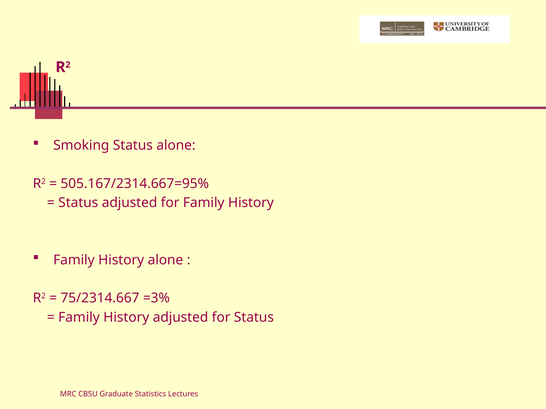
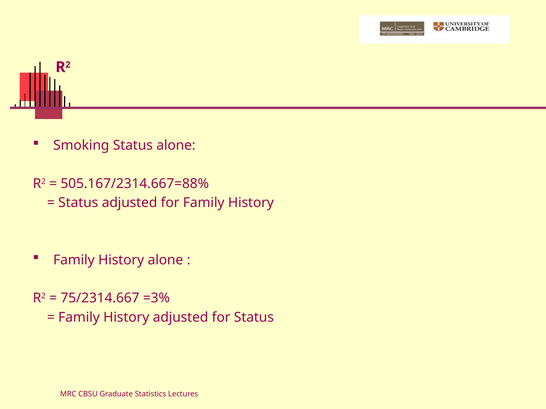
505.167/2314.667=95%: 505.167/2314.667=95% -> 505.167/2314.667=88% (135, 184)
